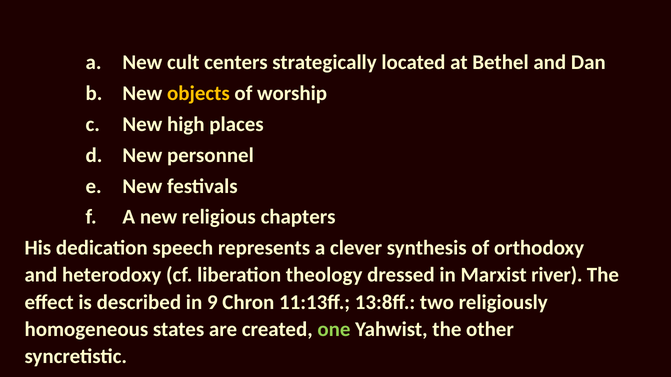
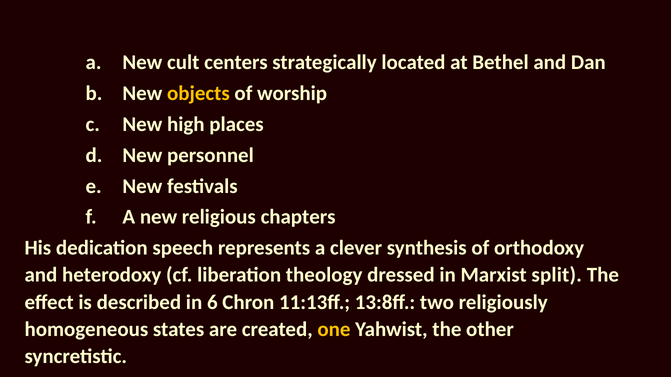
river: river -> split (557, 275)
9: 9 -> 6 (212, 302)
one colour: light green -> yellow (334, 330)
